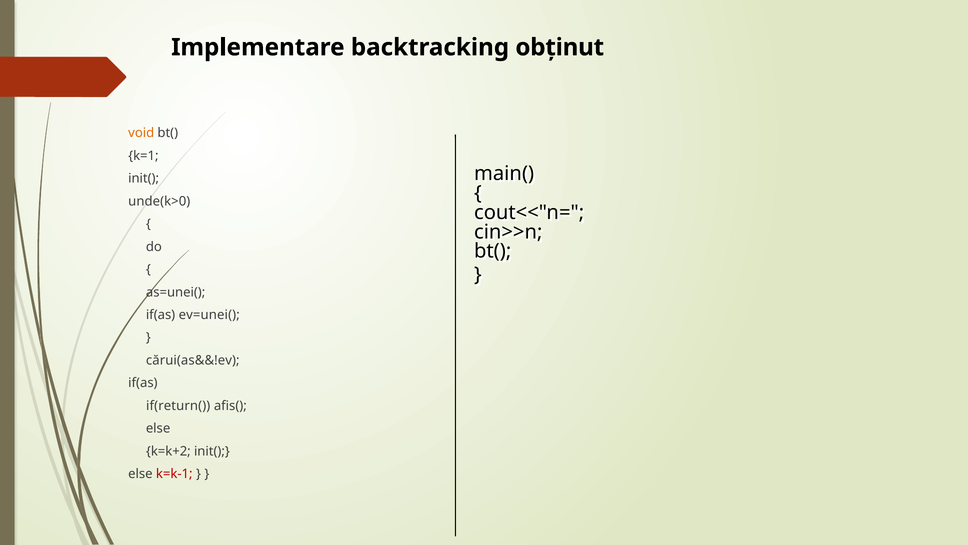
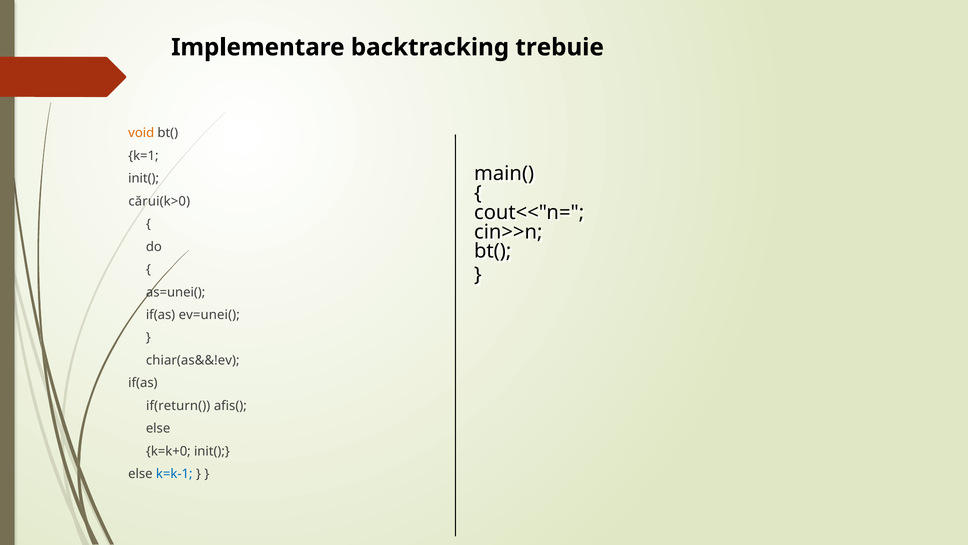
obţinut: obţinut -> trebuie (560, 47)
unde(k>0: unde(k>0 -> cărui(k>0 (159, 201)
cărui(as&&!ev: cărui(as&&!ev -> chiar(as&&!ev (193, 360)
k=k+2: k=k+2 -> k=k+0 (168, 451)
k=k-1 colour: red -> blue (174, 473)
